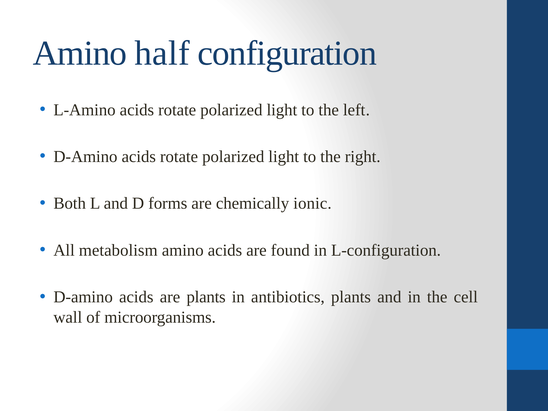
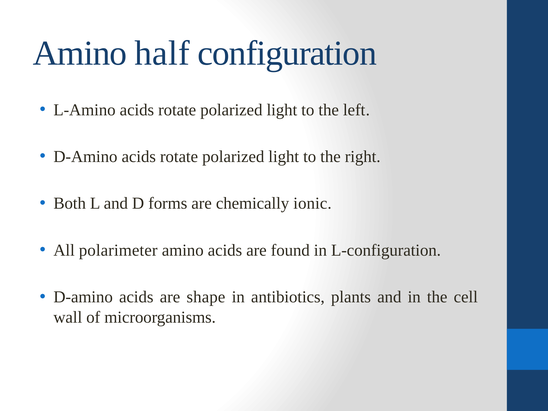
metabolism: metabolism -> polarimeter (118, 250)
are plants: plants -> shape (206, 297)
